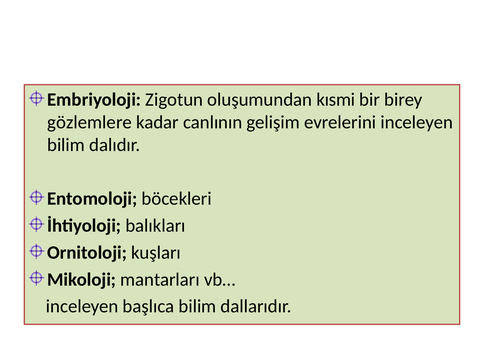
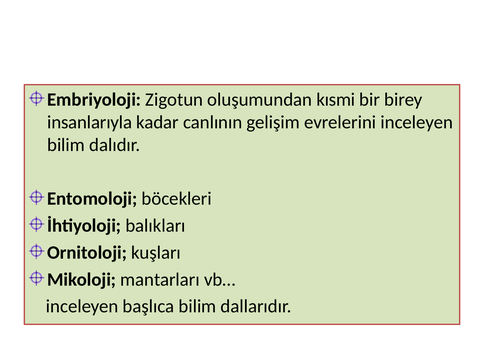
gözlemlere: gözlemlere -> insanlarıyla (90, 122)
